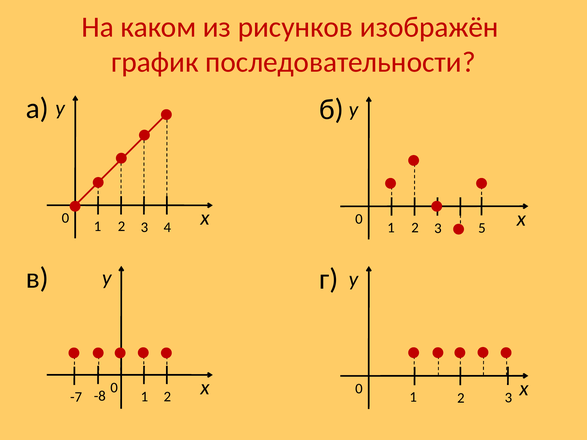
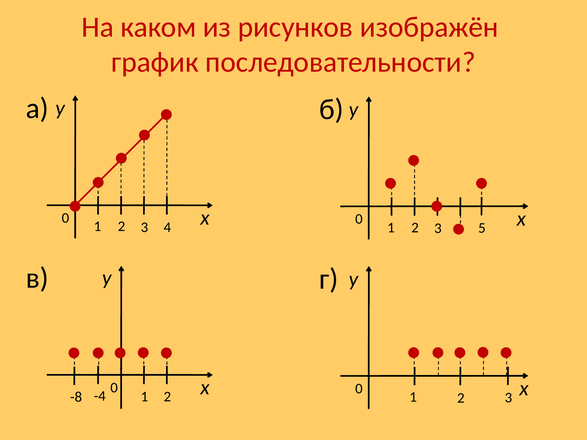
-8: -8 -> -4 (100, 396)
-7: -7 -> -8 (76, 397)
